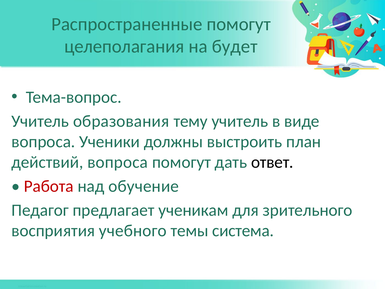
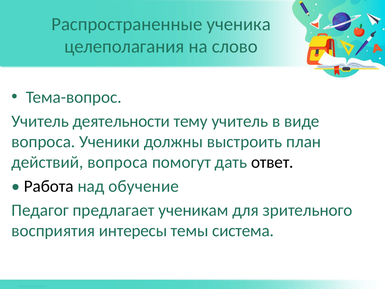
Распространенные помогут: помогут -> ученика (239, 24)
будет: будет -> слово (235, 47)
образования: образования -> деятельности (121, 121)
Работа colour: red -> black (49, 186)
учебного: учебного -> интересы (133, 231)
